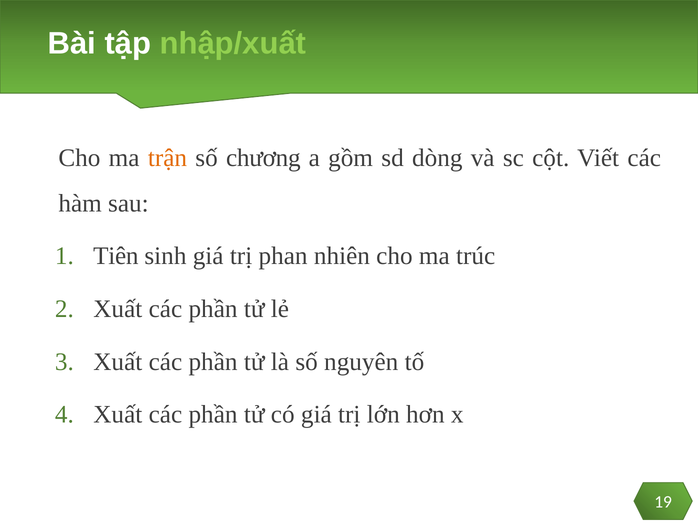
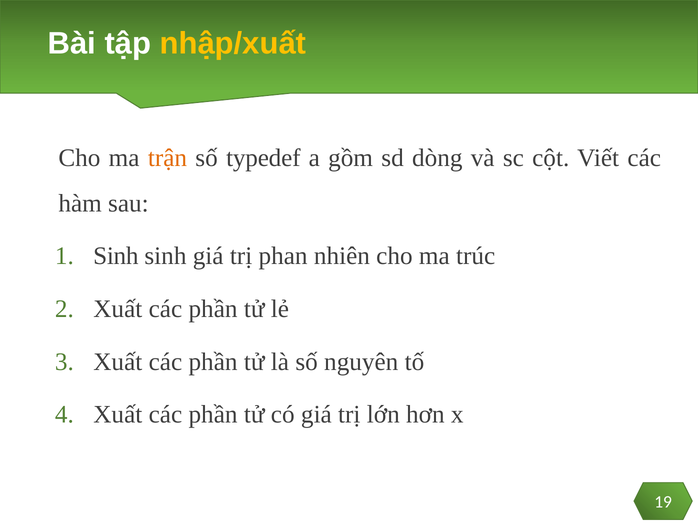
nhập/xuất colour: light green -> yellow (233, 43)
chương: chương -> typedef (263, 158)
Tiên: Tiên -> Sinh (116, 256)
